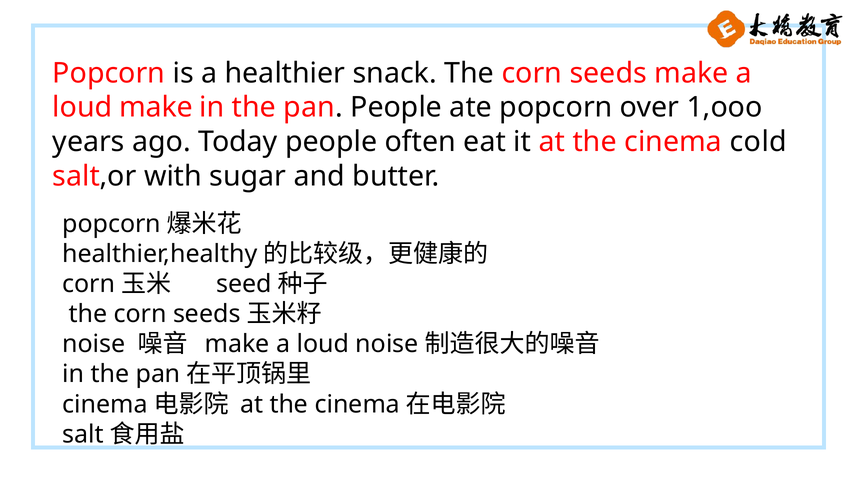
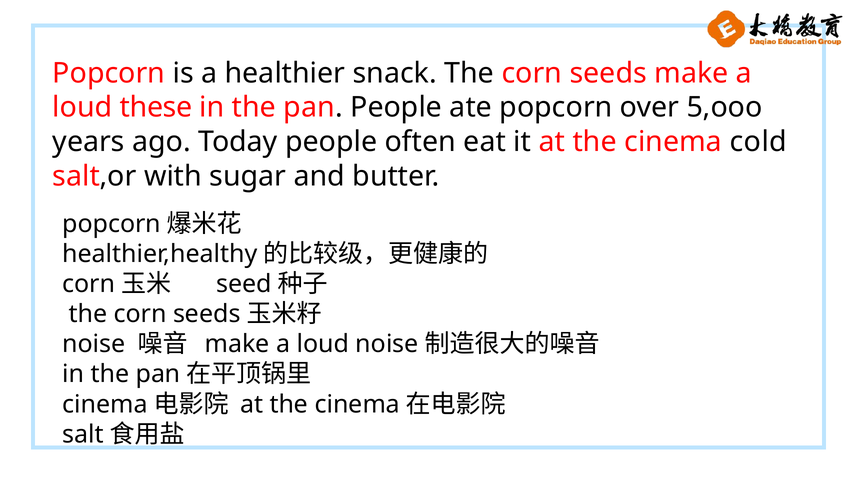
loud make: make -> these (156, 107)
1,ooo: 1,ooo -> 5,ooo (725, 107)
